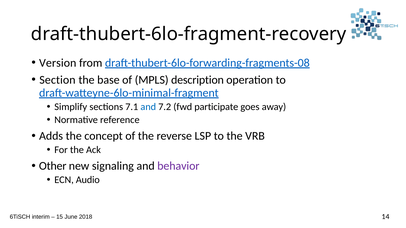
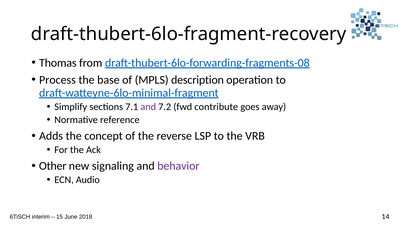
Version: Version -> Thomas (58, 63)
Section: Section -> Process (57, 80)
and colour: blue -> purple (148, 107)
participate: participate -> contribute (216, 107)
